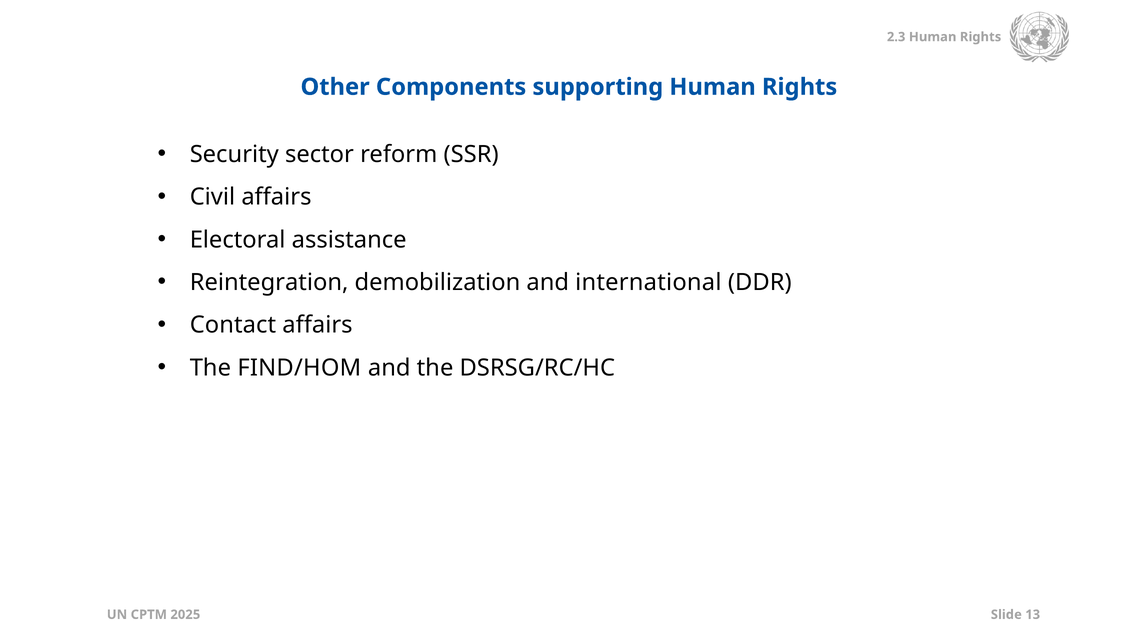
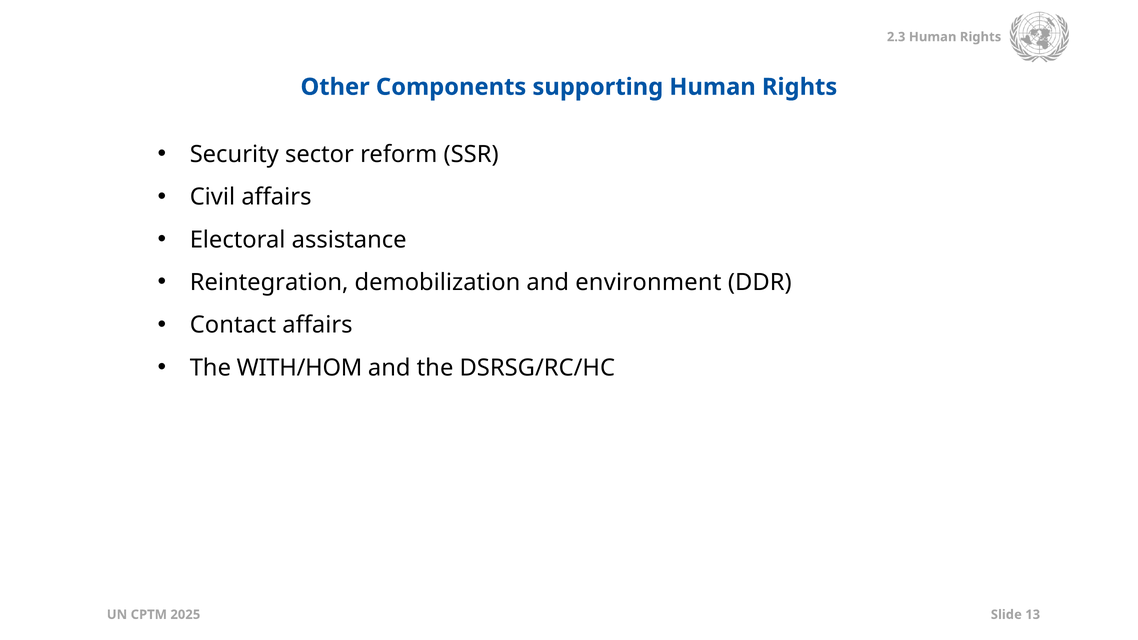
international: international -> environment (648, 282)
FIND/HOM: FIND/HOM -> WITH/HOM (300, 368)
